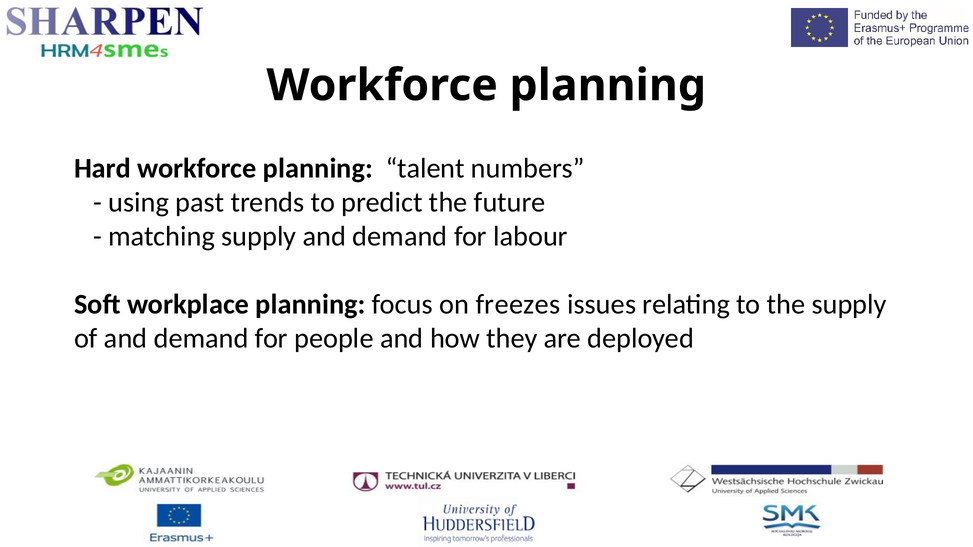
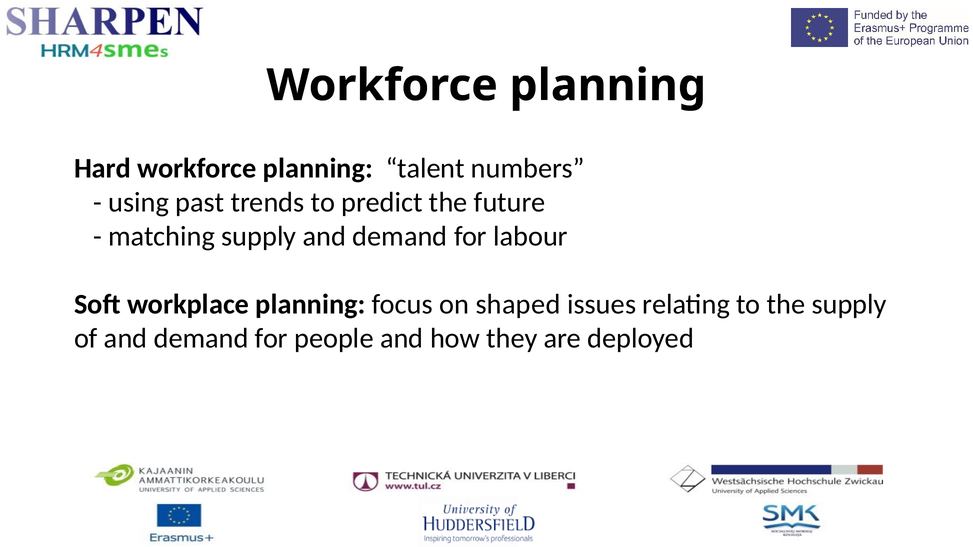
freezes: freezes -> shaped (518, 305)
